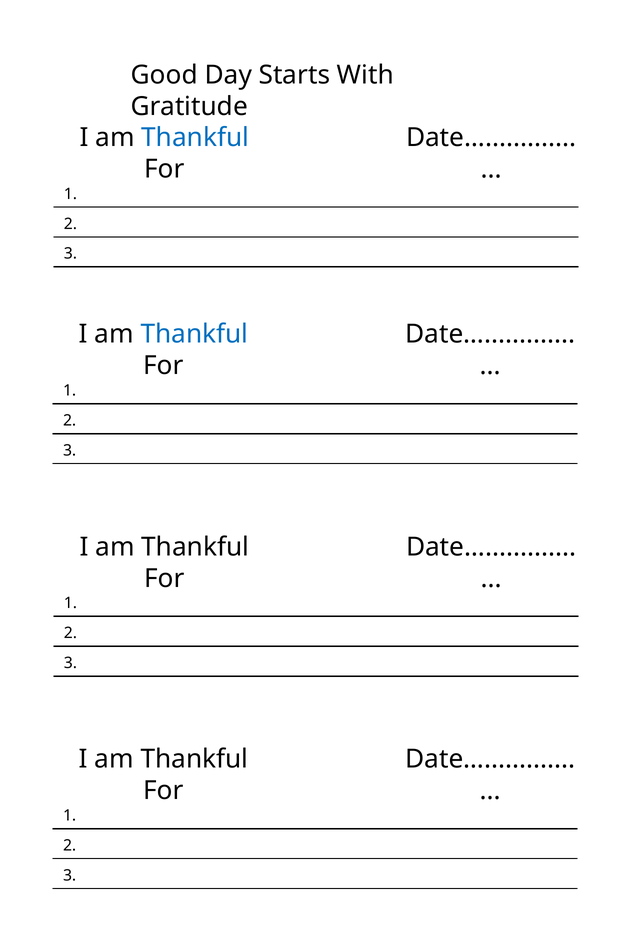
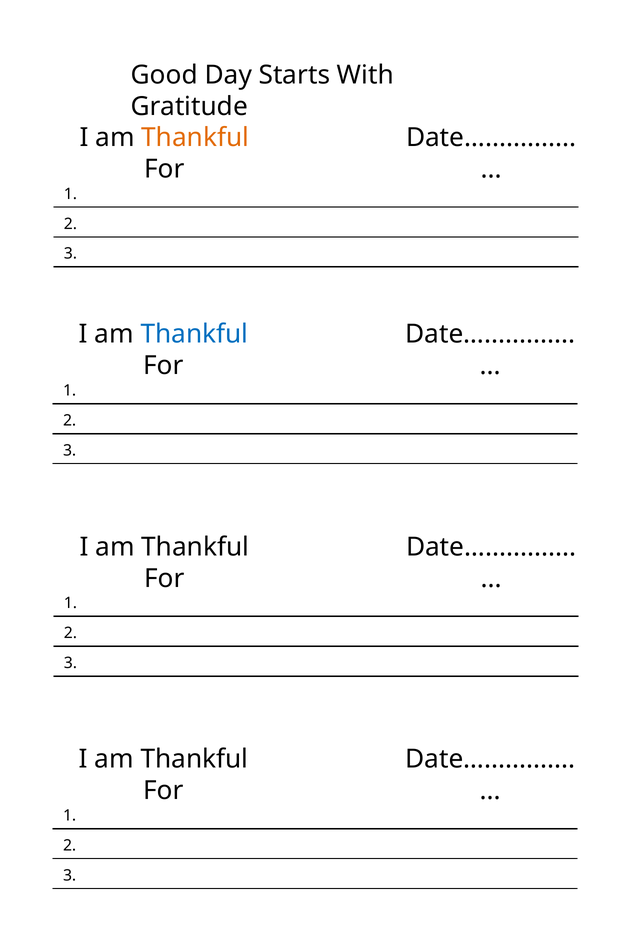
Thankful colour: blue -> orange (195, 138)
